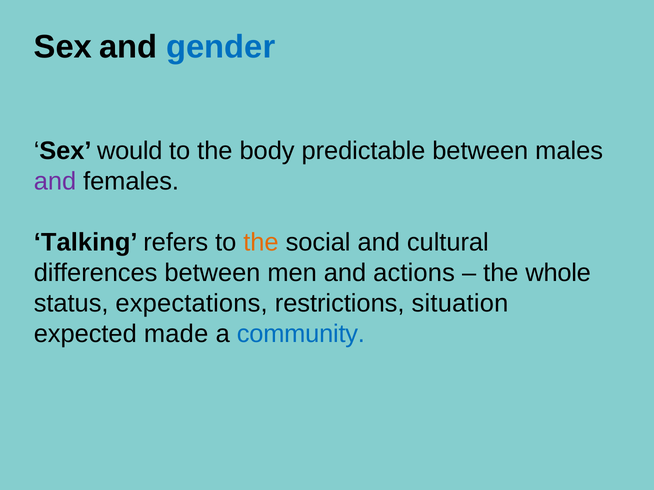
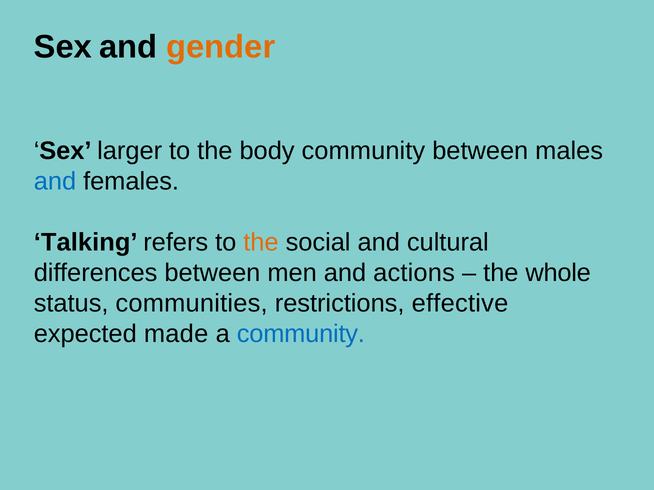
gender colour: blue -> orange (221, 47)
would: would -> larger (130, 151)
body predictable: predictable -> community (363, 151)
and colour: purple -> blue (55, 182)
expectations: expectations -> communities (192, 304)
situation: situation -> effective (460, 304)
